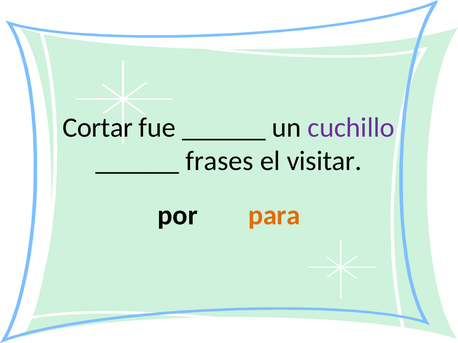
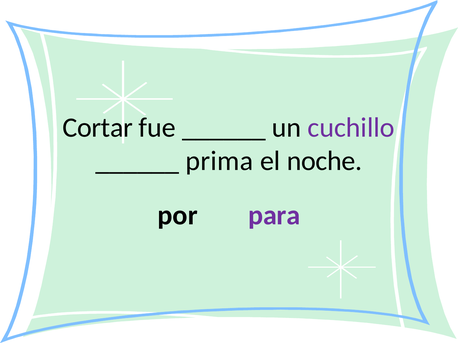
frases: frases -> prima (219, 161)
visitar: visitar -> noche (324, 161)
para colour: orange -> purple (274, 216)
